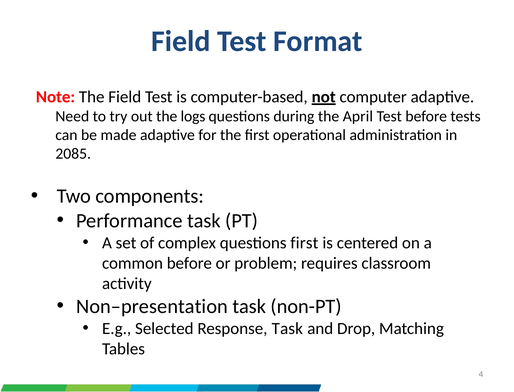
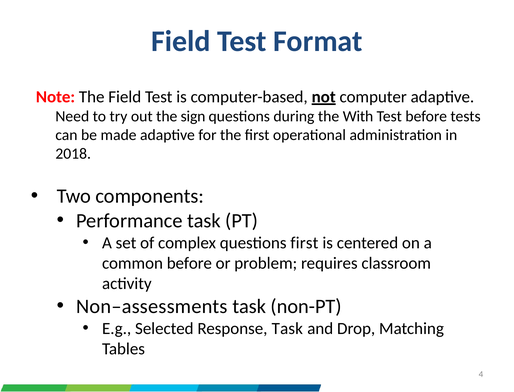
logs: logs -> sign (193, 116)
April: April -> With (358, 116)
2085: 2085 -> 2018 (73, 154)
Non–presentation: Non–presentation -> Non–assessments (152, 306)
